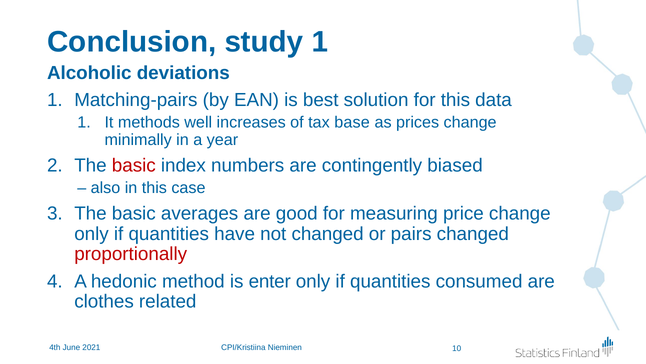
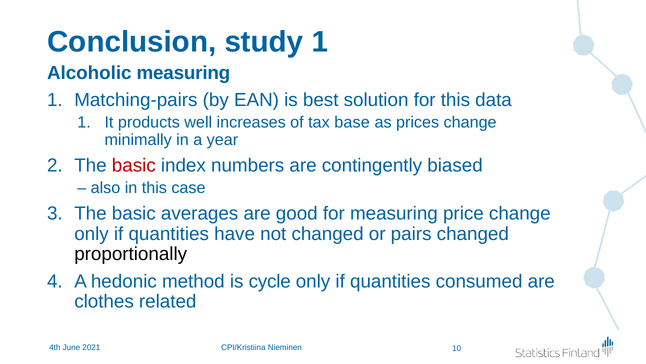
Alcoholic deviations: deviations -> measuring (183, 73)
methods: methods -> products (149, 122)
proportionally colour: red -> black (131, 254)
enter: enter -> cycle (270, 281)
